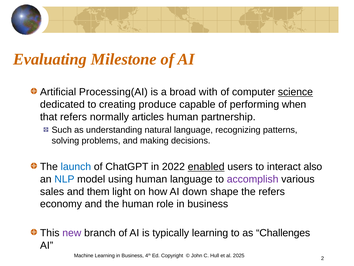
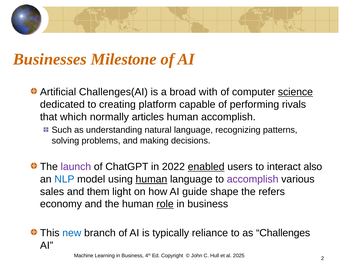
Evaluating: Evaluating -> Businesses (50, 59)
Processing(AI: Processing(AI -> Challenges(AI (113, 92)
produce: produce -> platform (158, 104)
when: when -> rivals (294, 104)
that refers: refers -> which (74, 117)
human partnership: partnership -> accomplish (228, 117)
launch colour: blue -> purple (76, 166)
human underline: none -> present (151, 179)
down: down -> guide (195, 191)
role underline: none -> present (165, 204)
new colour: purple -> blue (72, 233)
typically learning: learning -> reliance (210, 233)
